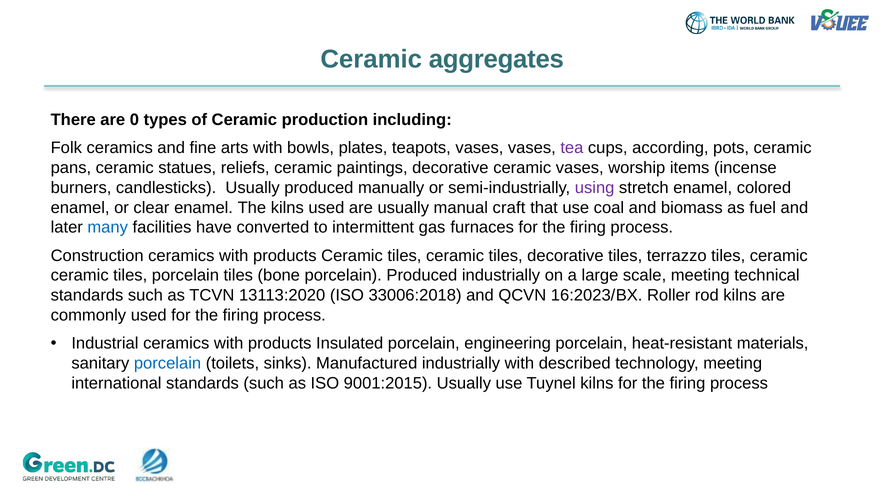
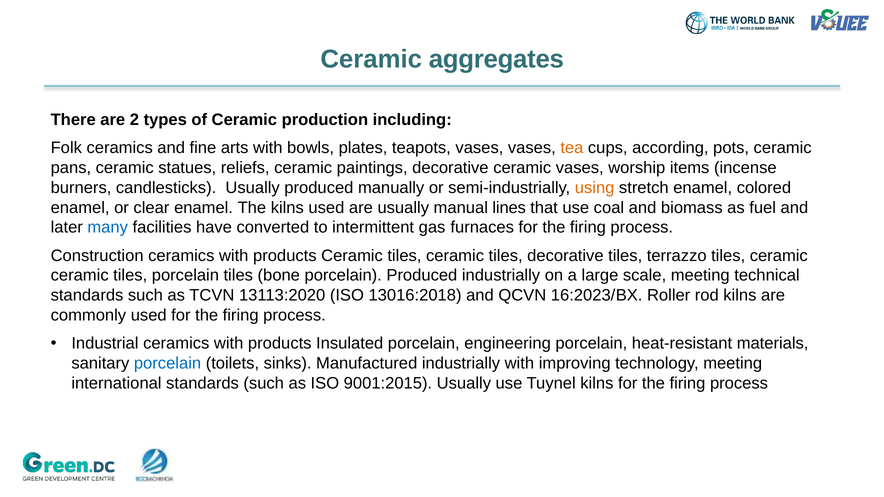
0: 0 -> 2 (134, 120)
tea colour: purple -> orange (572, 148)
using colour: purple -> orange (595, 188)
craft: craft -> lines (509, 208)
33006:2018: 33006:2018 -> 13016:2018 (415, 296)
described: described -> improving (575, 364)
